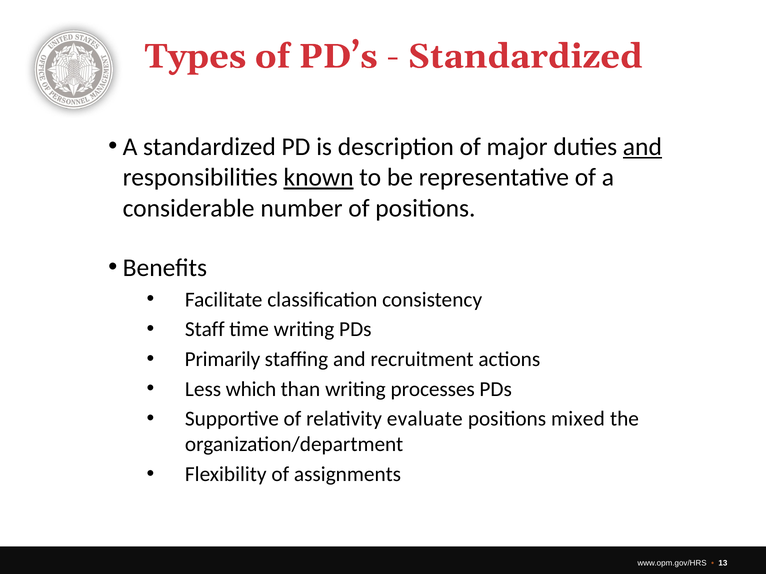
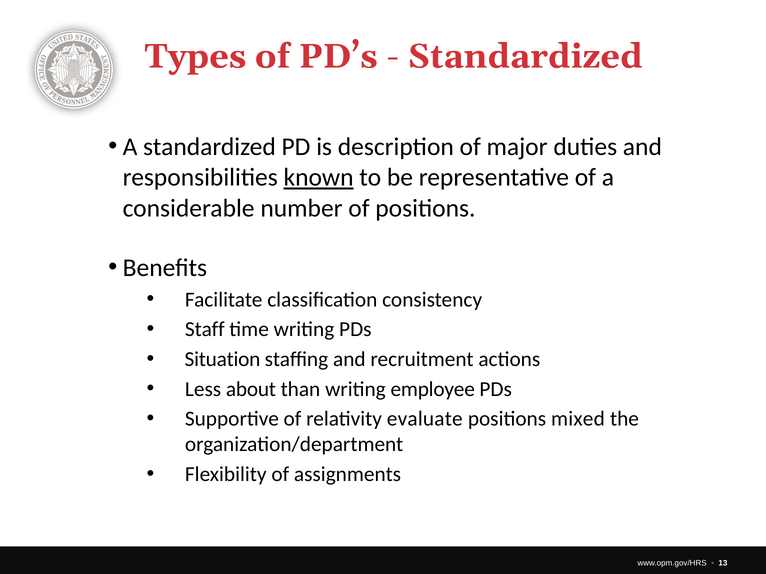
and underline: present -> none (642, 147)
Primarily: Primarily -> Situation (223, 360)
which: which -> about (251, 389)
processes: processes -> employee (433, 389)
